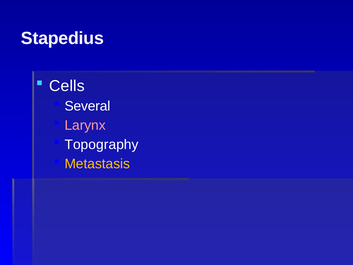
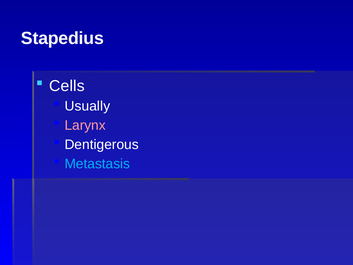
Several: Several -> Usually (87, 106)
Topography: Topography -> Dentigerous (102, 145)
Metastasis colour: yellow -> light blue (97, 164)
